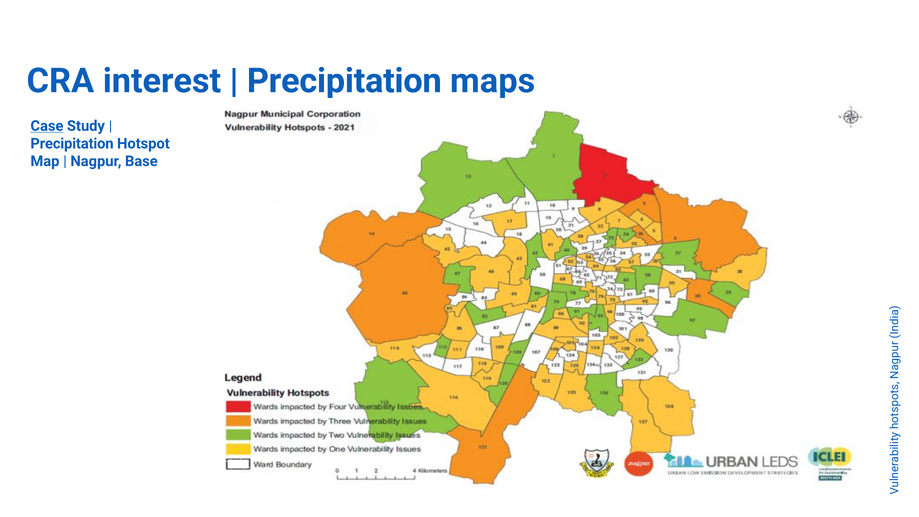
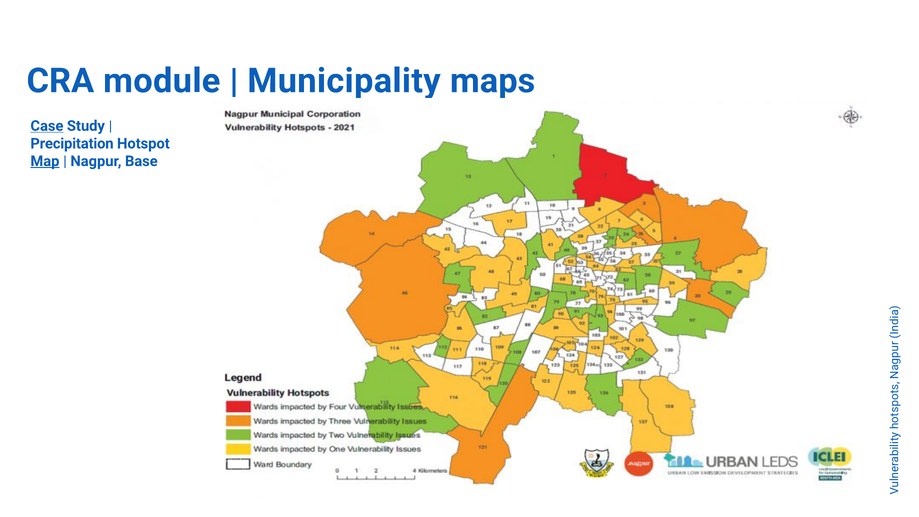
interest: interest -> module (162, 81)
Precipitation: Precipitation -> Municipality (344, 81)
Map underline: none -> present (45, 161)
